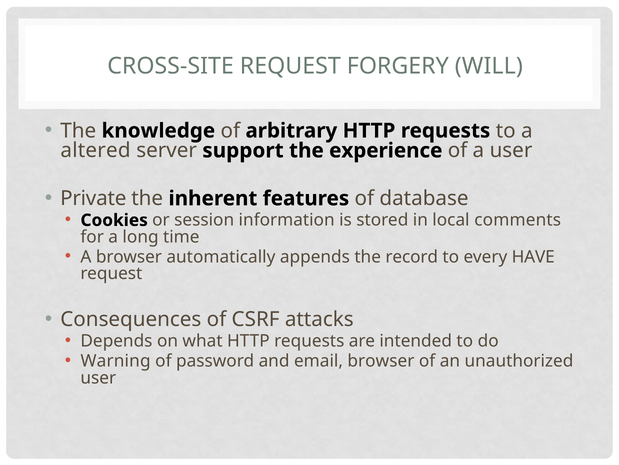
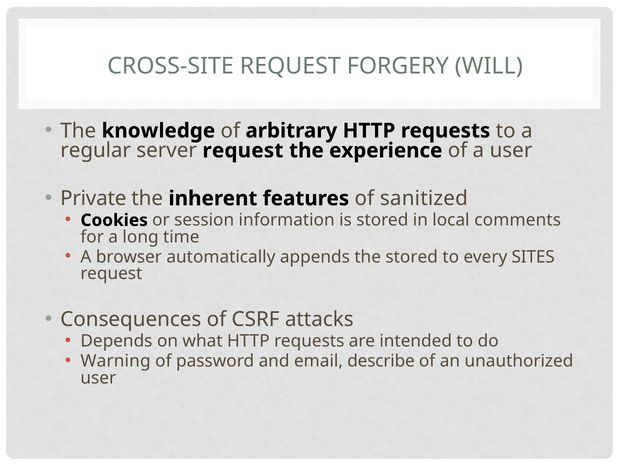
altered: altered -> regular (96, 150)
server support: support -> request (243, 150)
database: database -> sanitized (424, 198)
the record: record -> stored (412, 256)
HAVE: HAVE -> SITES (533, 256)
email browser: browser -> describe (381, 361)
